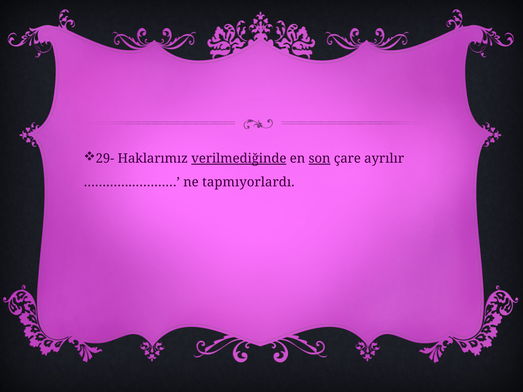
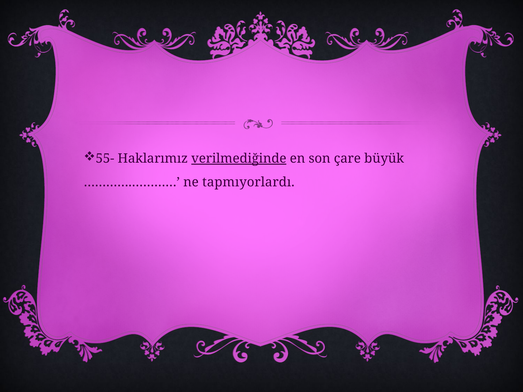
29-: 29- -> 55- (105, 159)
son underline: present -> none (320, 159)
ayrılır: ayrılır -> büyük (384, 159)
